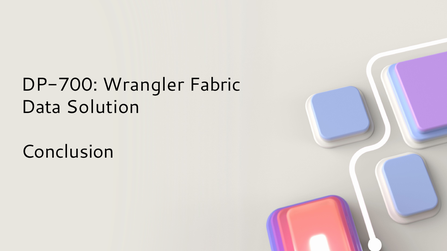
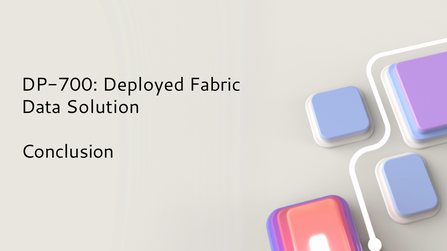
Wrangler: Wrangler -> Deployed (144, 85)
